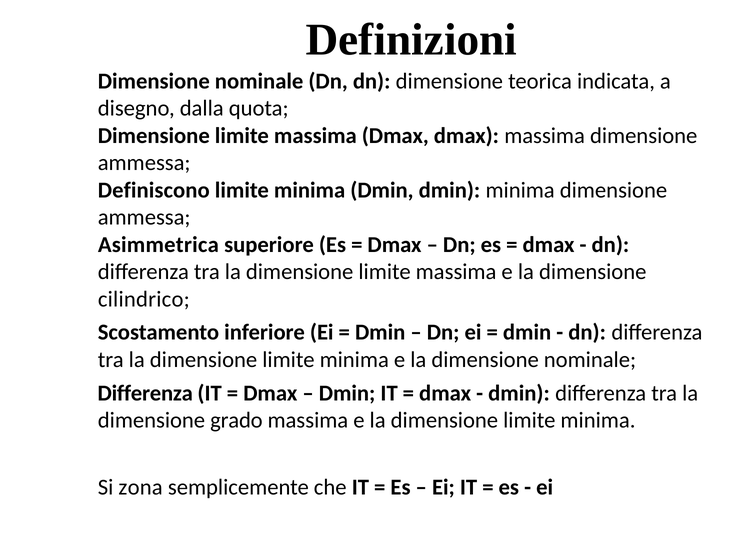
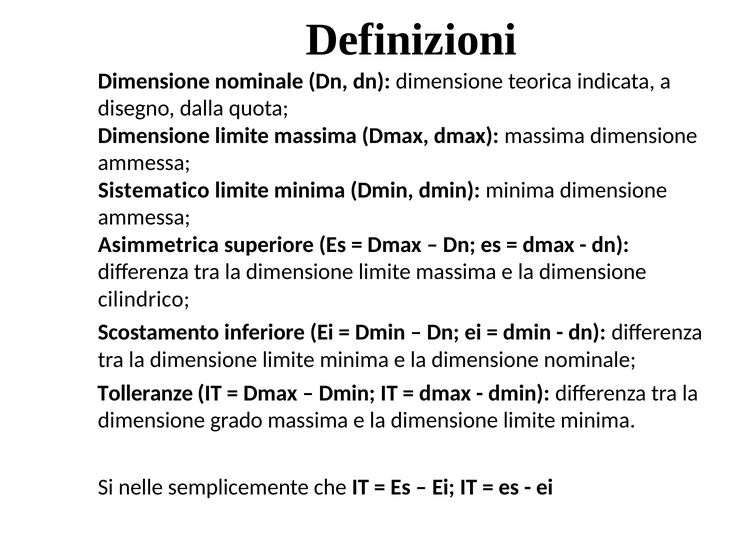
Definiscono: Definiscono -> Sistematico (154, 190)
Differenza: Differenza -> Tolleranze (145, 393)
zona: zona -> nelle (141, 487)
